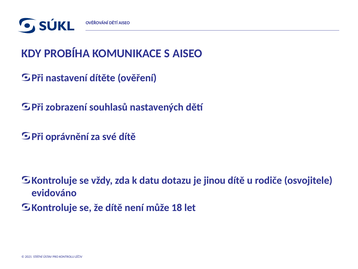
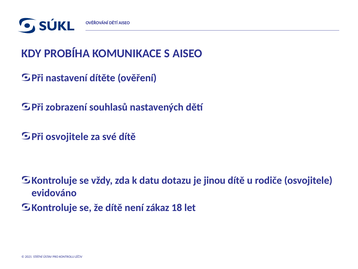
Při oprávnění: oprávnění -> osvojitele (67, 136)
může: může -> zákaz (158, 207)
